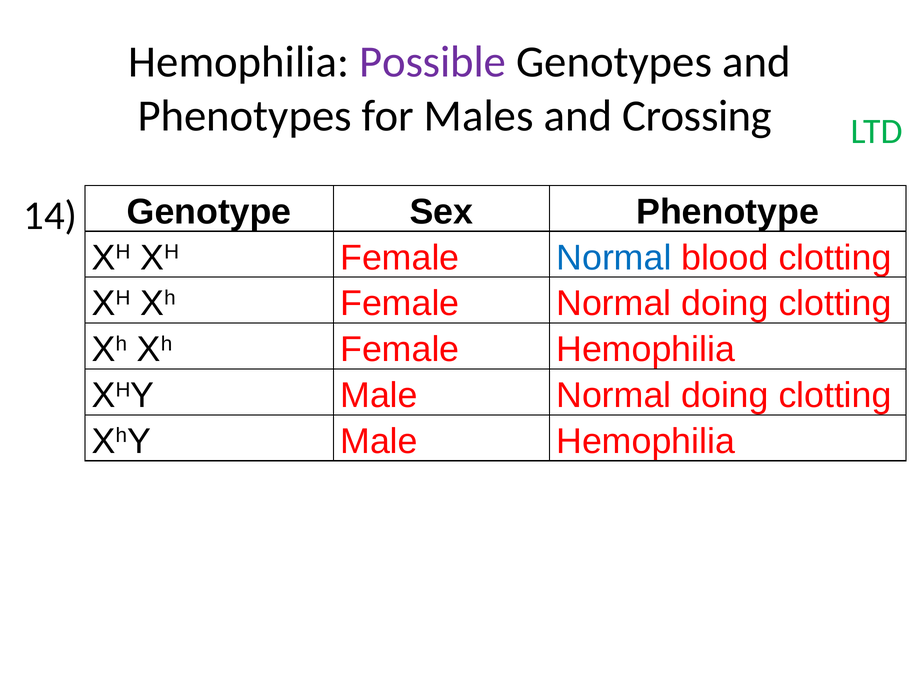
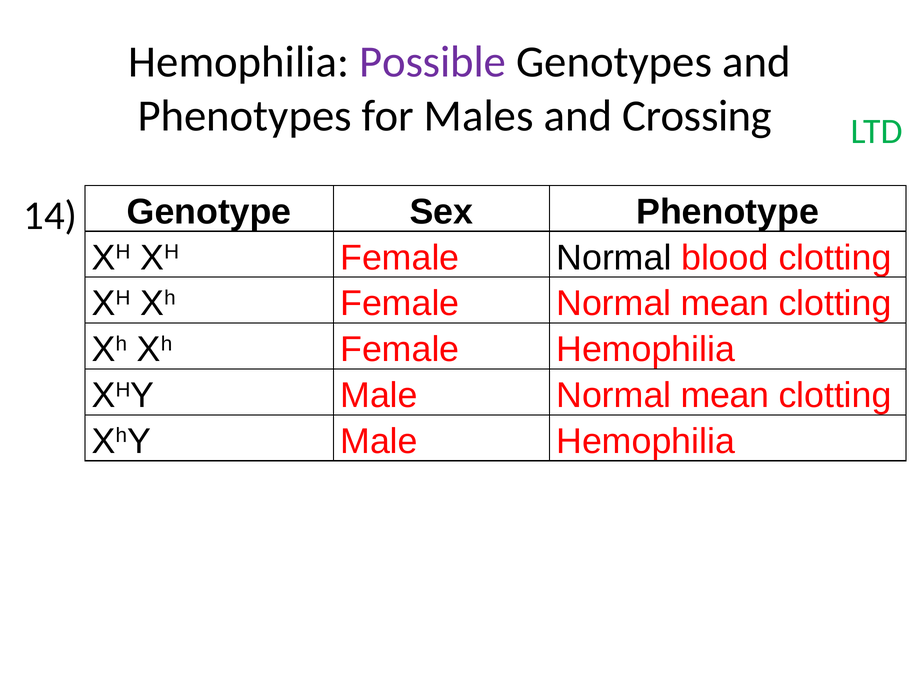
Normal colour: blue -> black (614, 258)
Female Normal doing: doing -> mean (725, 304)
Male Normal doing: doing -> mean (725, 395)
